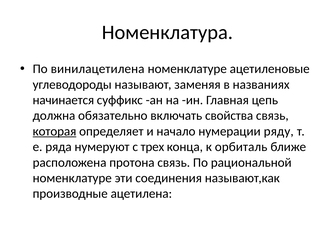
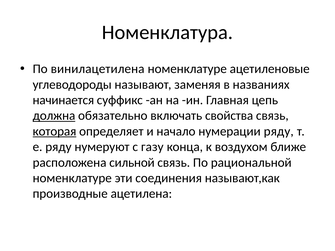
должна underline: none -> present (54, 116)
е ряда: ряда -> ряду (58, 147)
трех: трех -> газу (152, 147)
орбиталь: орбиталь -> воздухом (241, 147)
протона: протона -> сильной (132, 163)
